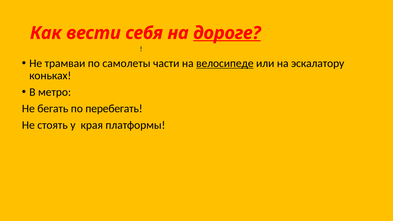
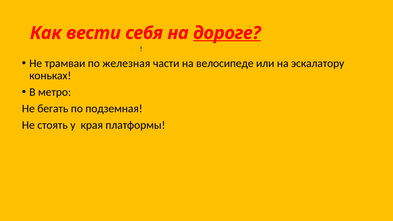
самолеты: самолеты -> железная (126, 63)
велосипеде underline: present -> none (225, 63)
перебегать: перебегать -> подземная (114, 109)
